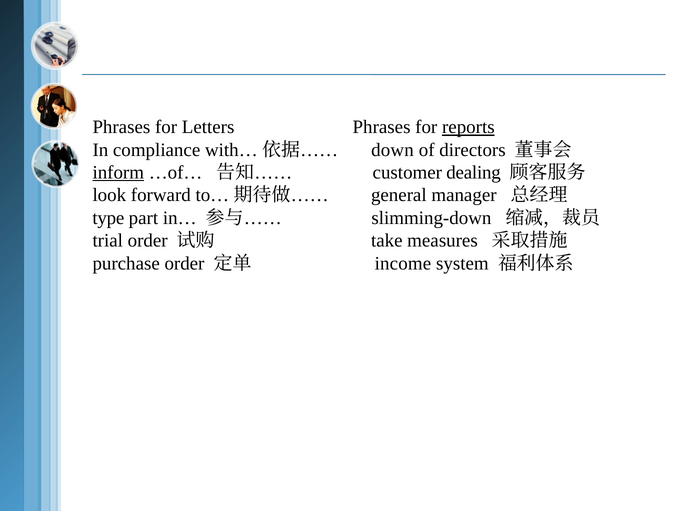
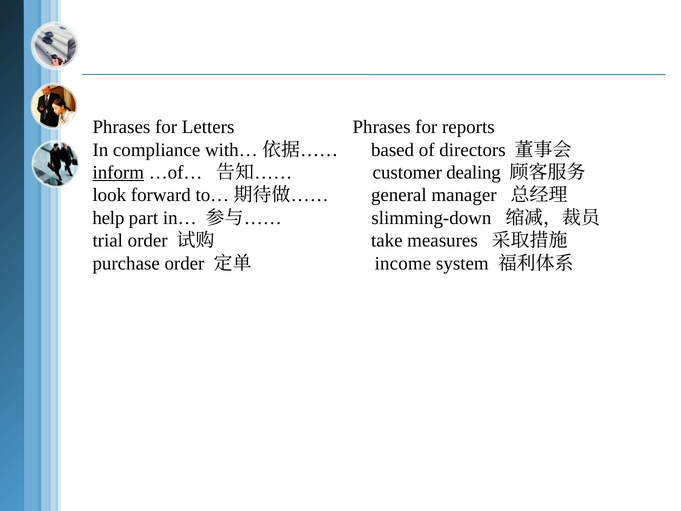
reports underline: present -> none (468, 127)
down: down -> based (393, 150)
type: type -> help (108, 218)
